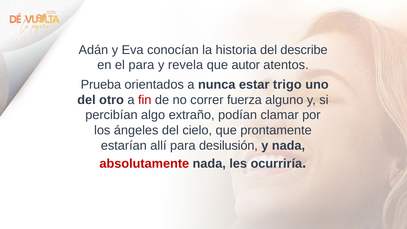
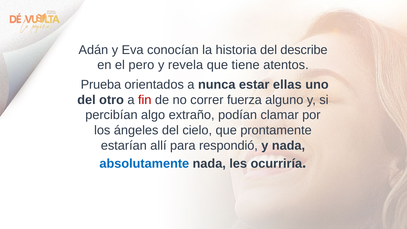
el para: para -> pero (141, 65)
autor: autor -> tiene (246, 65)
trigo: trigo -> ellas (287, 85)
desilusión: desilusión -> respondió (228, 146)
absolutamente colour: red -> blue (144, 163)
